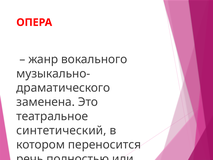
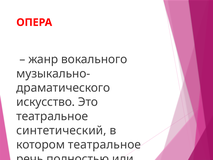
заменена: заменена -> искусство (46, 102)
котором переносится: переносится -> театральное (105, 145)
